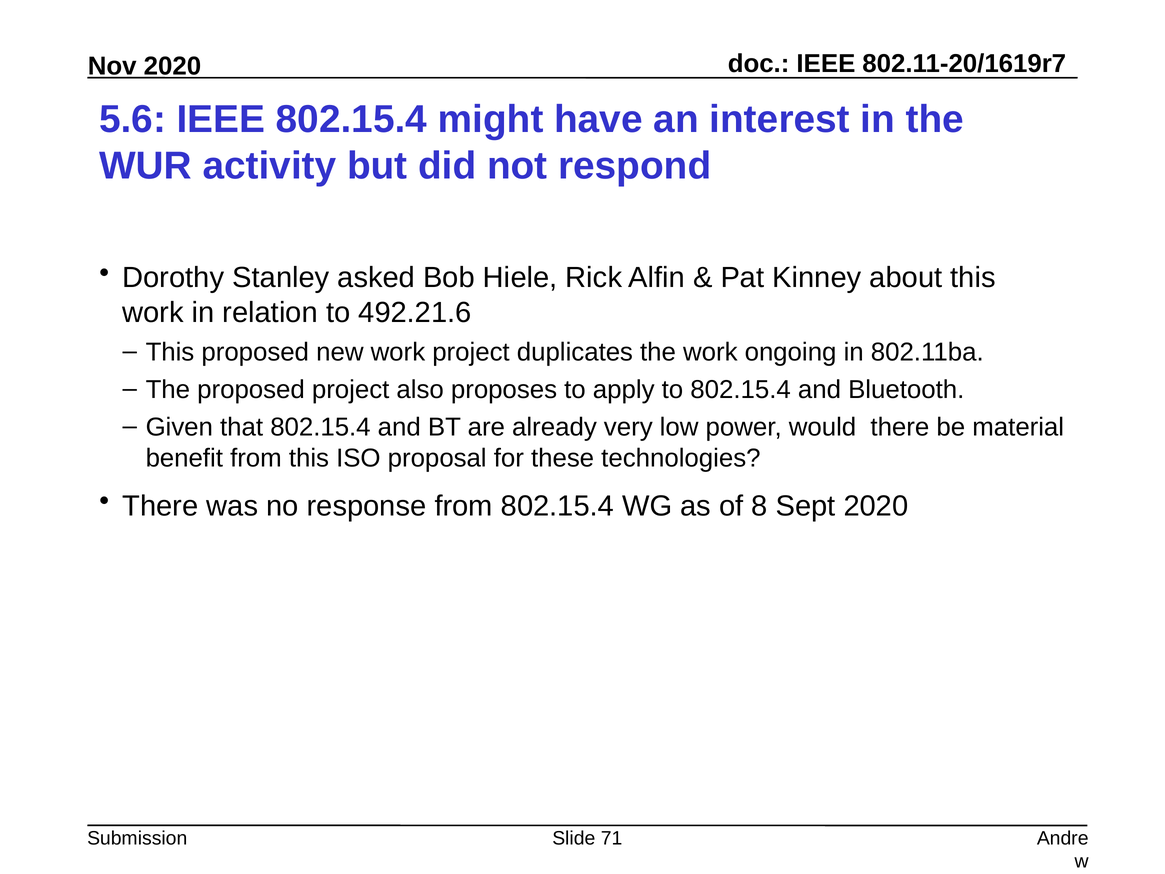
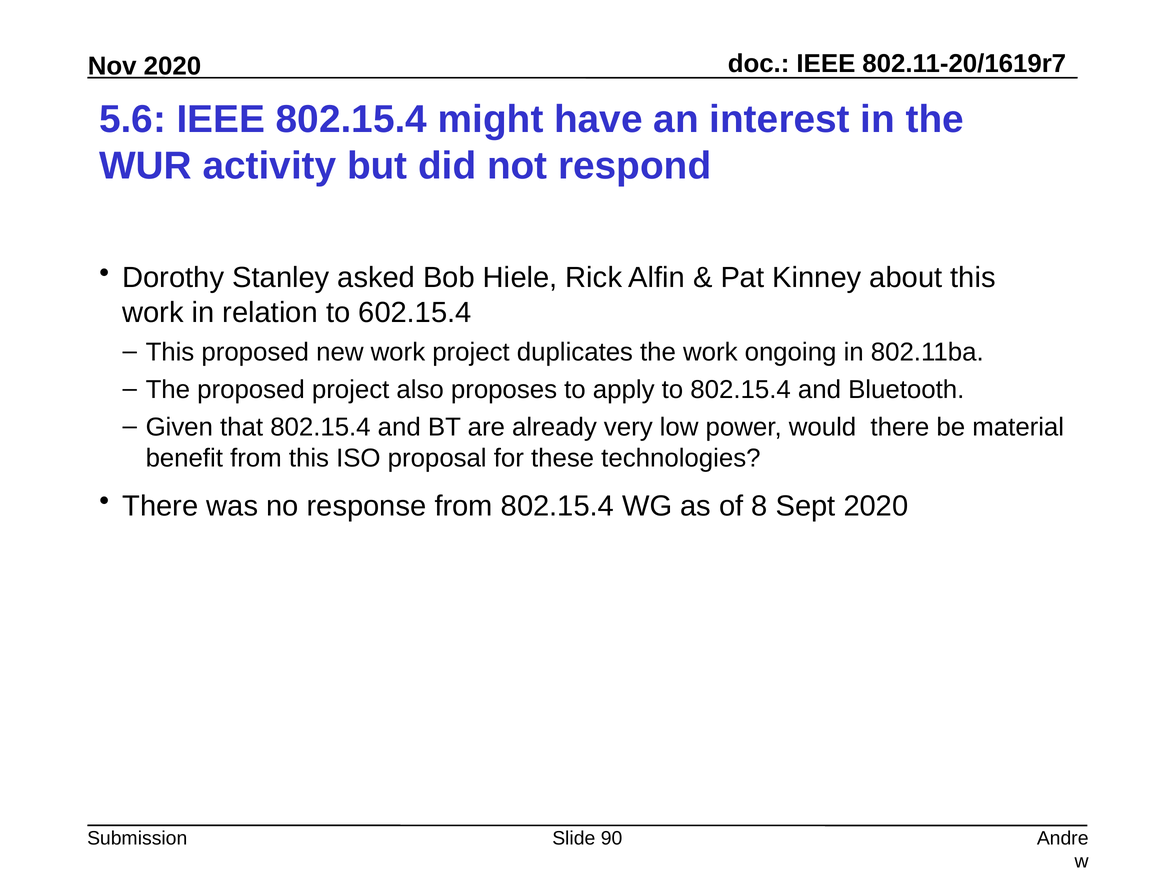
492.21.6: 492.21.6 -> 602.15.4 (415, 313)
71: 71 -> 90 (612, 838)
